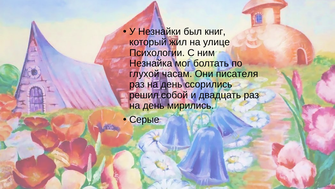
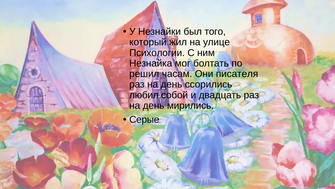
книг: книг -> того (215, 32)
глухой: глухой -> решил (144, 74)
решил: решил -> любил (144, 95)
